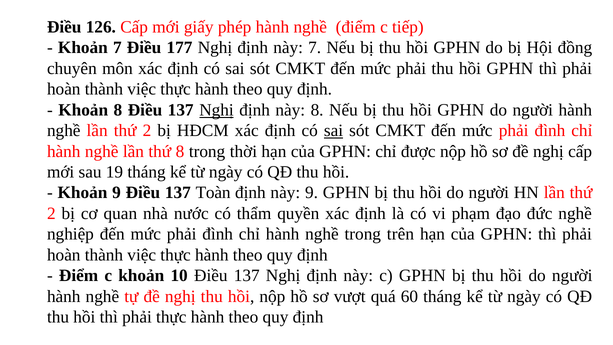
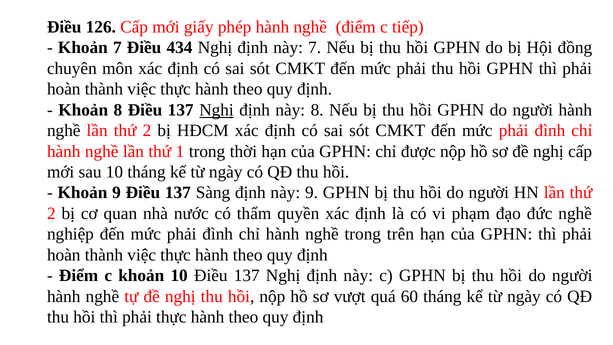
177: 177 -> 434 (179, 48)
sai underline: present -> none (334, 131)
thứ 8: 8 -> 1 (180, 151)
sau 19: 19 -> 10 (114, 172)
Toàn: Toàn -> Sàng (213, 193)
